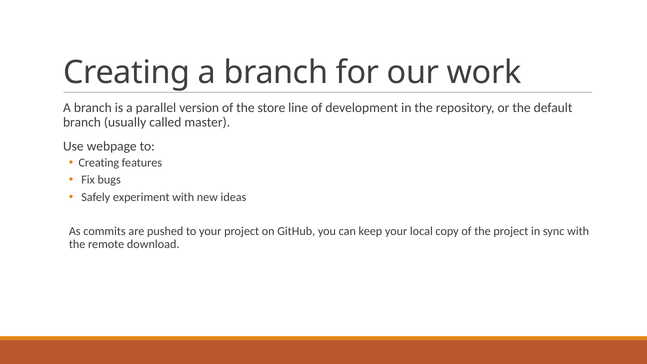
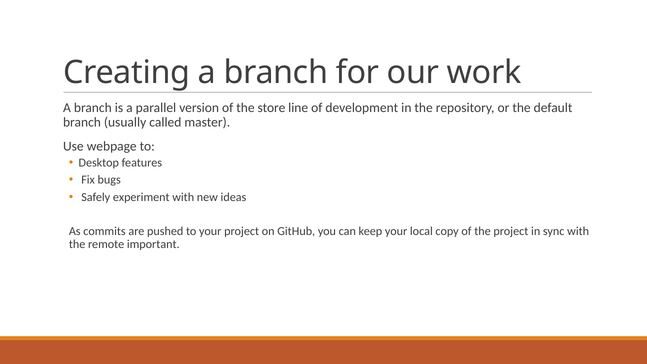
Creating: Creating -> Desktop (99, 163)
download: download -> important (153, 244)
